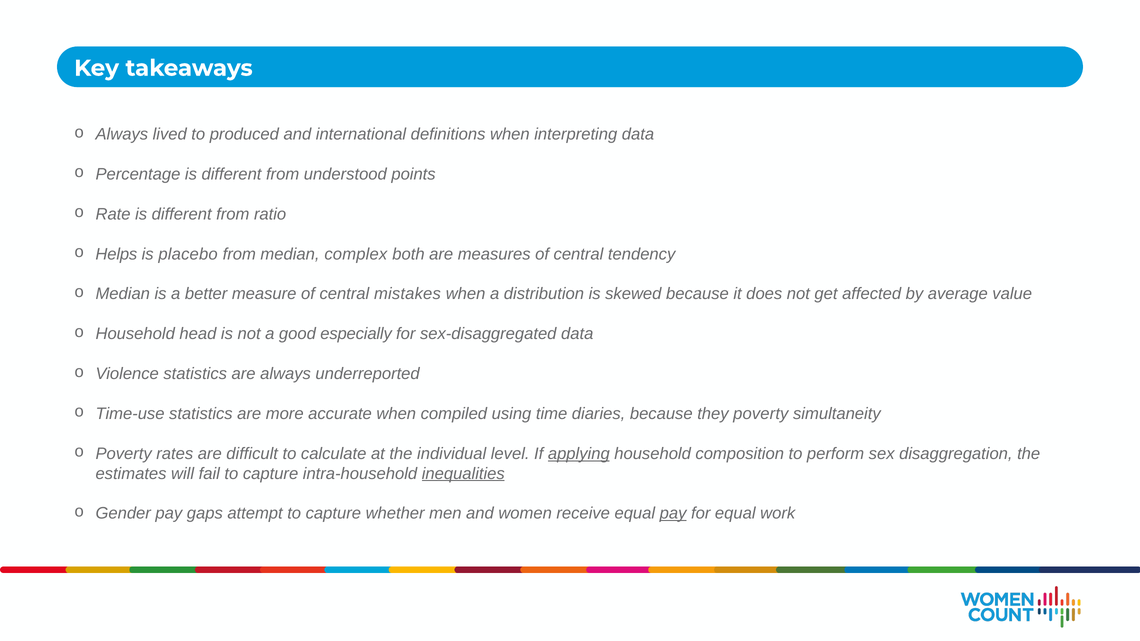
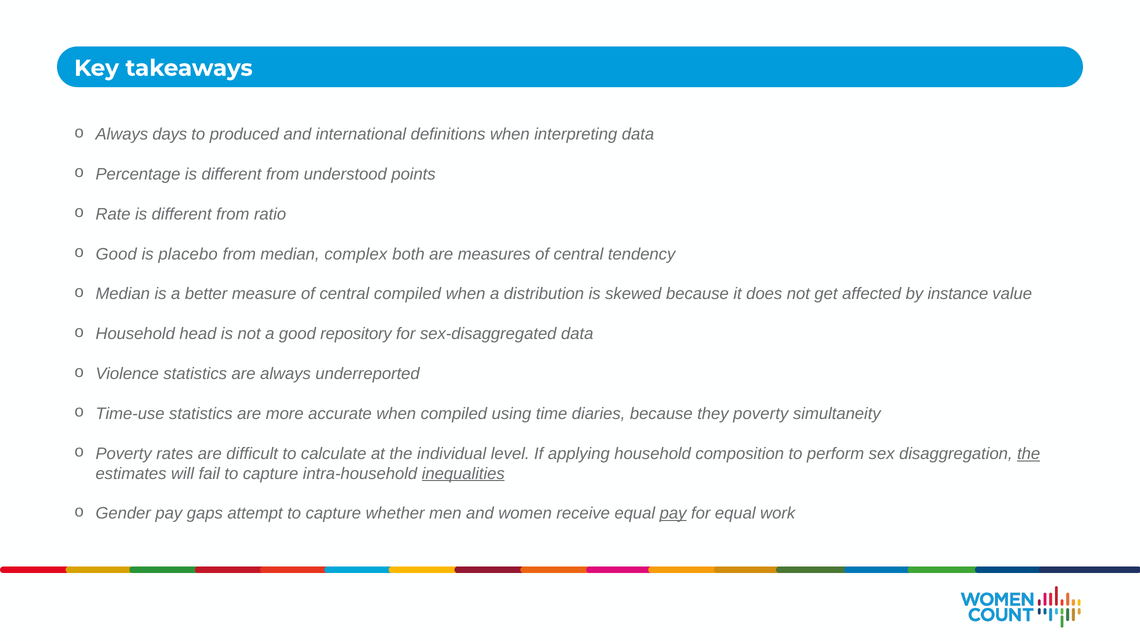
lived: lived -> days (170, 134)
Helps: Helps -> Good (116, 254)
central mistakes: mistakes -> compiled (407, 294)
average: average -> instance (958, 294)
especially: especially -> repository (356, 334)
applying underline: present -> none (579, 454)
the underline: none -> present (1029, 454)
